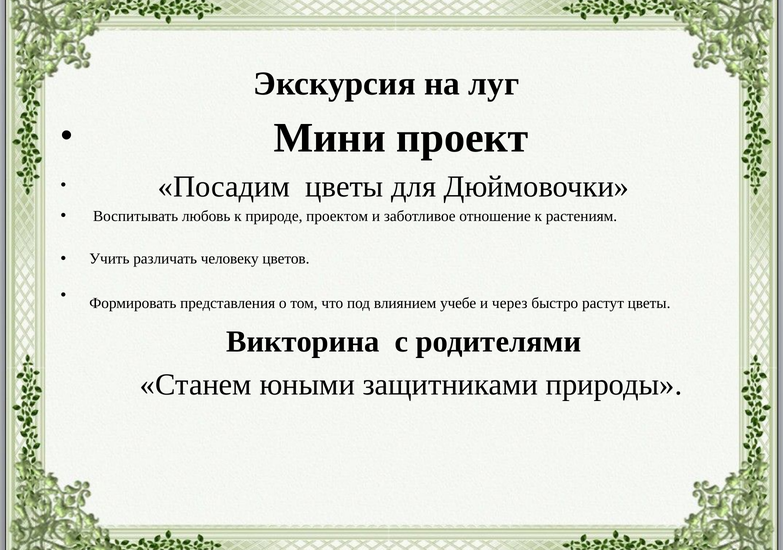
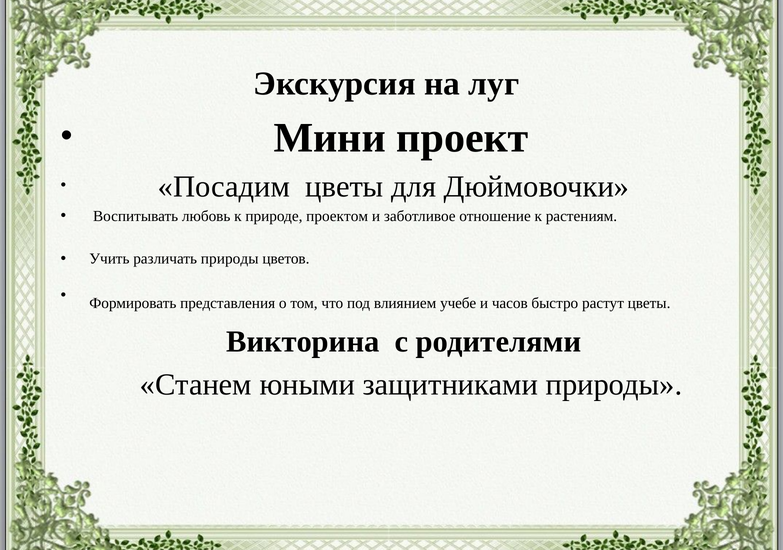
различать человеку: человеку -> природы (230, 259)
через: через -> часов (510, 304)
